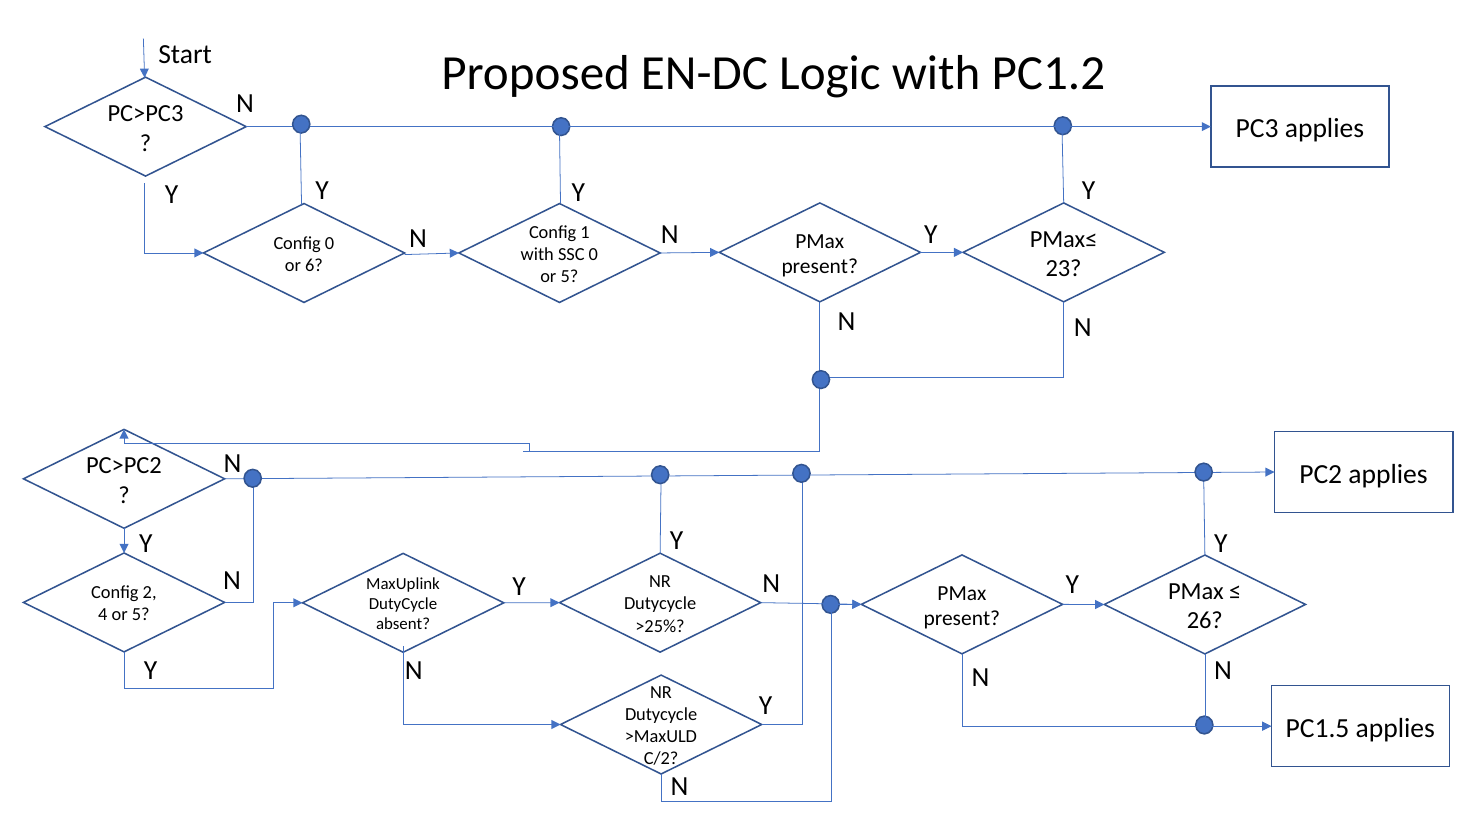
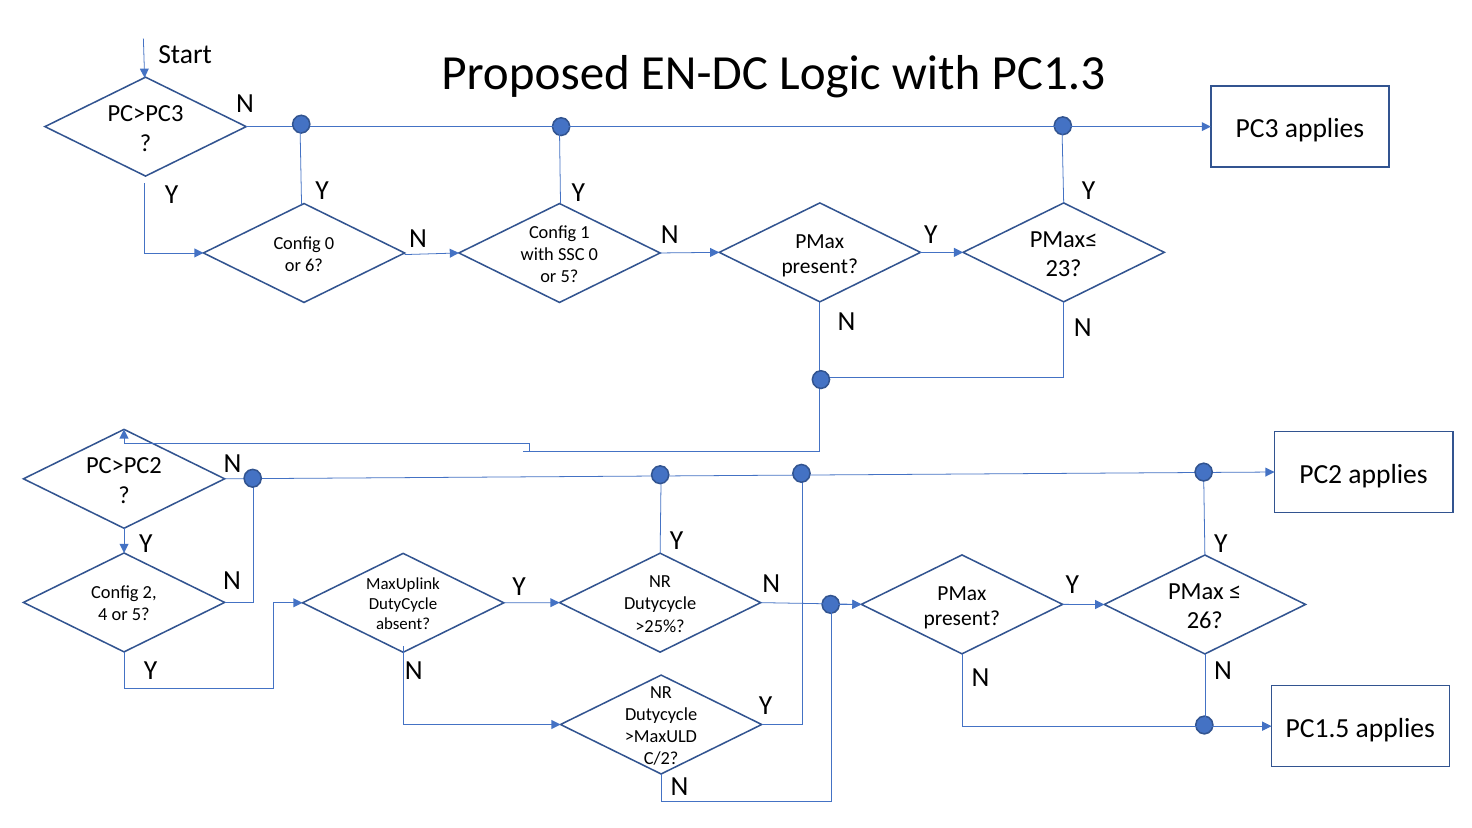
PC1.2: PC1.2 -> PC1.3 (1048, 73)
